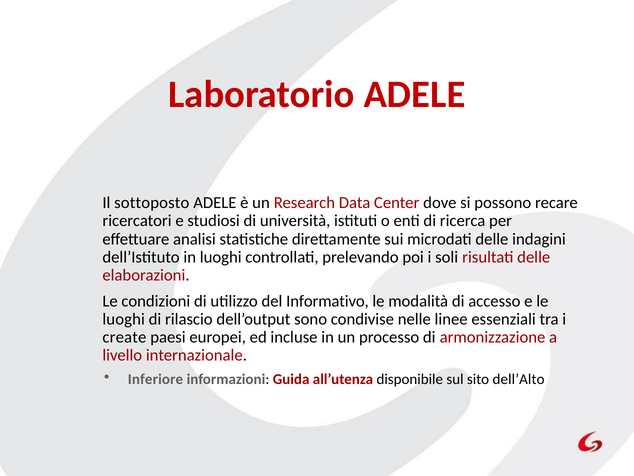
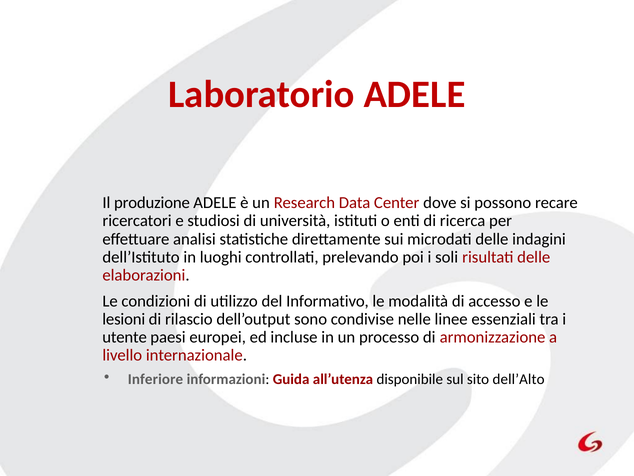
sottoposto: sottoposto -> produzione (152, 203)
luoghi: luoghi -> lesioni (124, 319)
create: create -> utente (125, 337)
